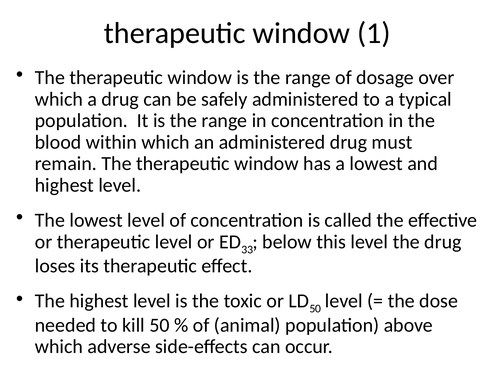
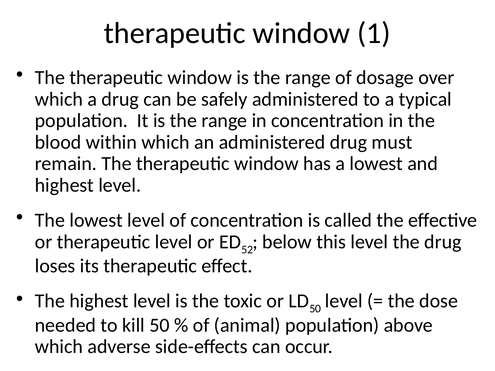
33: 33 -> 52 (247, 250)
